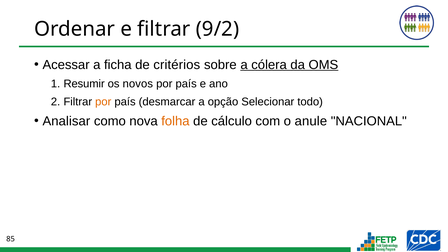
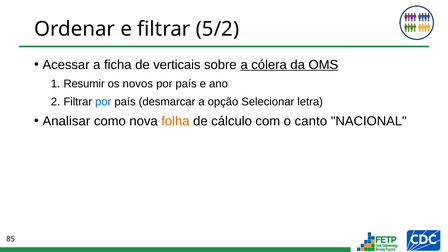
9/2: 9/2 -> 5/2 (217, 29)
critérios: critérios -> verticais (177, 65)
por colour: orange -> blue (103, 102)
todo: todo -> letra (310, 102)
anule: anule -> canto (311, 121)
